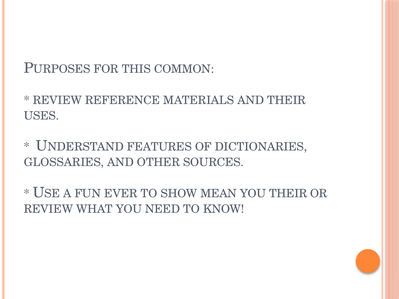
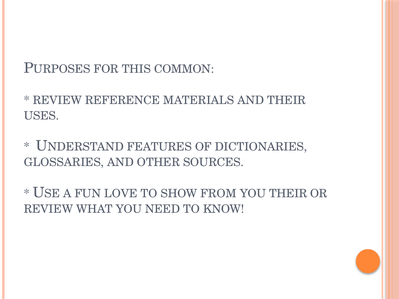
EVER: EVER -> LOVE (121, 194)
MEAN: MEAN -> FROM (218, 194)
